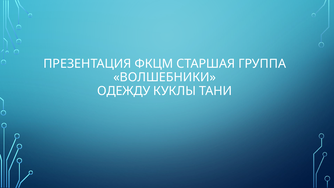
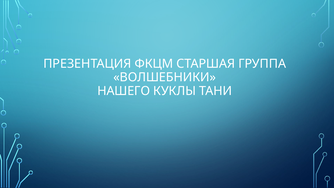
ОДЕЖДУ: ОДЕЖДУ -> НАШЕГО (124, 91)
